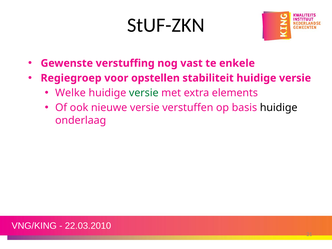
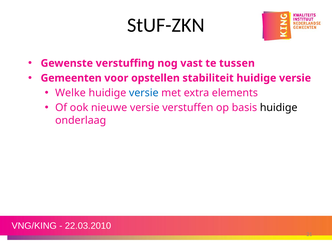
enkele: enkele -> tussen (237, 63)
Regiegroep: Regiegroep -> Gemeenten (71, 78)
versie colour: green -> blue (144, 93)
